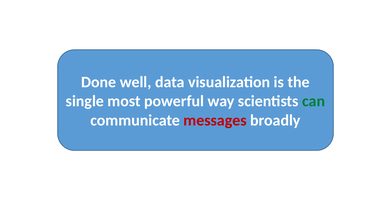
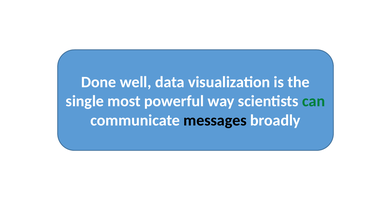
messages colour: red -> black (215, 120)
